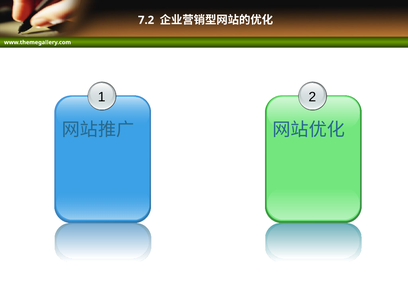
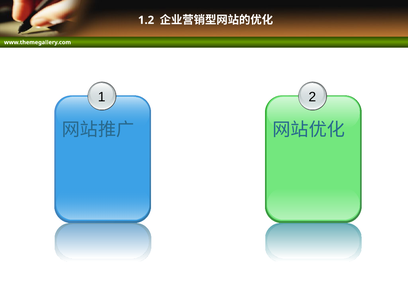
7.2: 7.2 -> 1.2 (146, 20)
